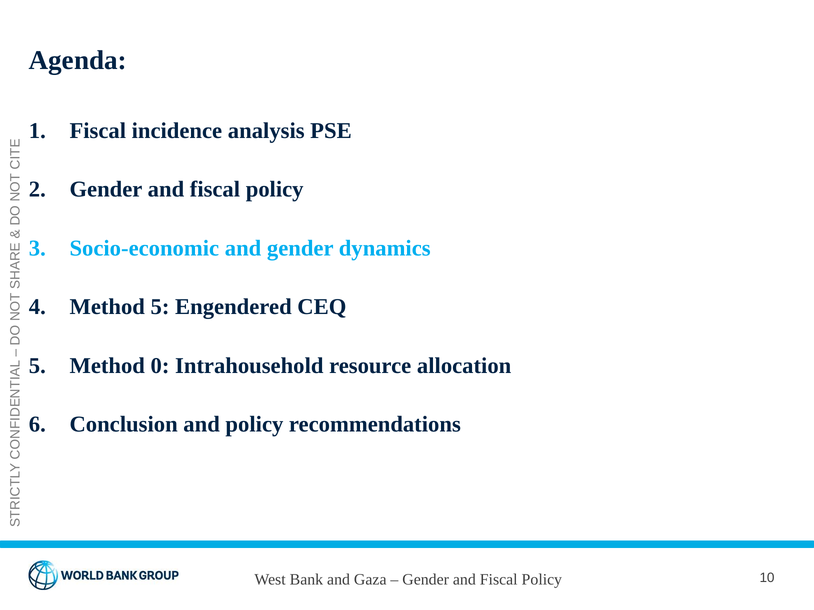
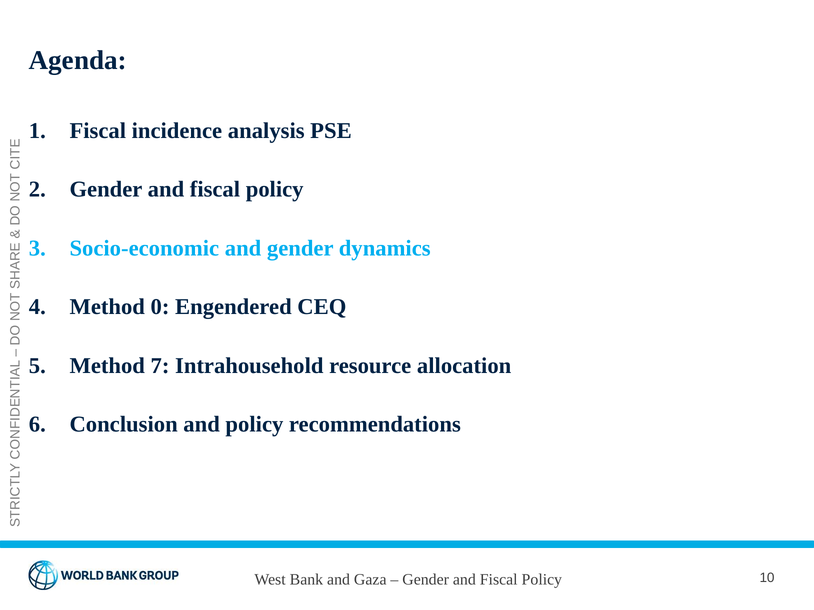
Method 5: 5 -> 0 (160, 307)
0: 0 -> 7 (160, 366)
